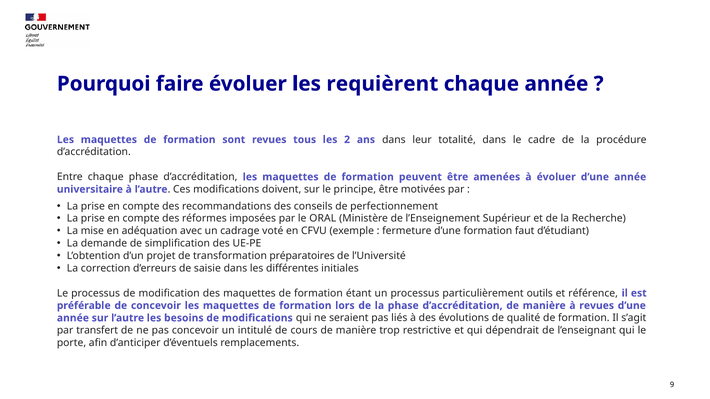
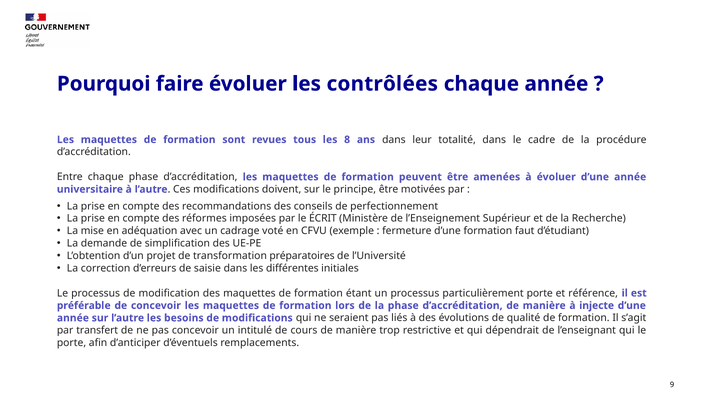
requièrent: requièrent -> contrôlées (382, 84)
2: 2 -> 8 (347, 140)
ORAL: ORAL -> ÉCRIT (323, 219)
particulièrement outils: outils -> porte (540, 293)
à revues: revues -> injecte (597, 306)
